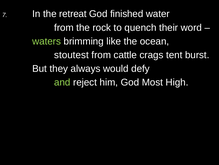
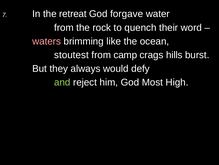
finished: finished -> forgave (127, 14)
waters colour: light green -> pink (47, 41)
cattle: cattle -> camp (125, 55)
tent: tent -> hills (174, 55)
